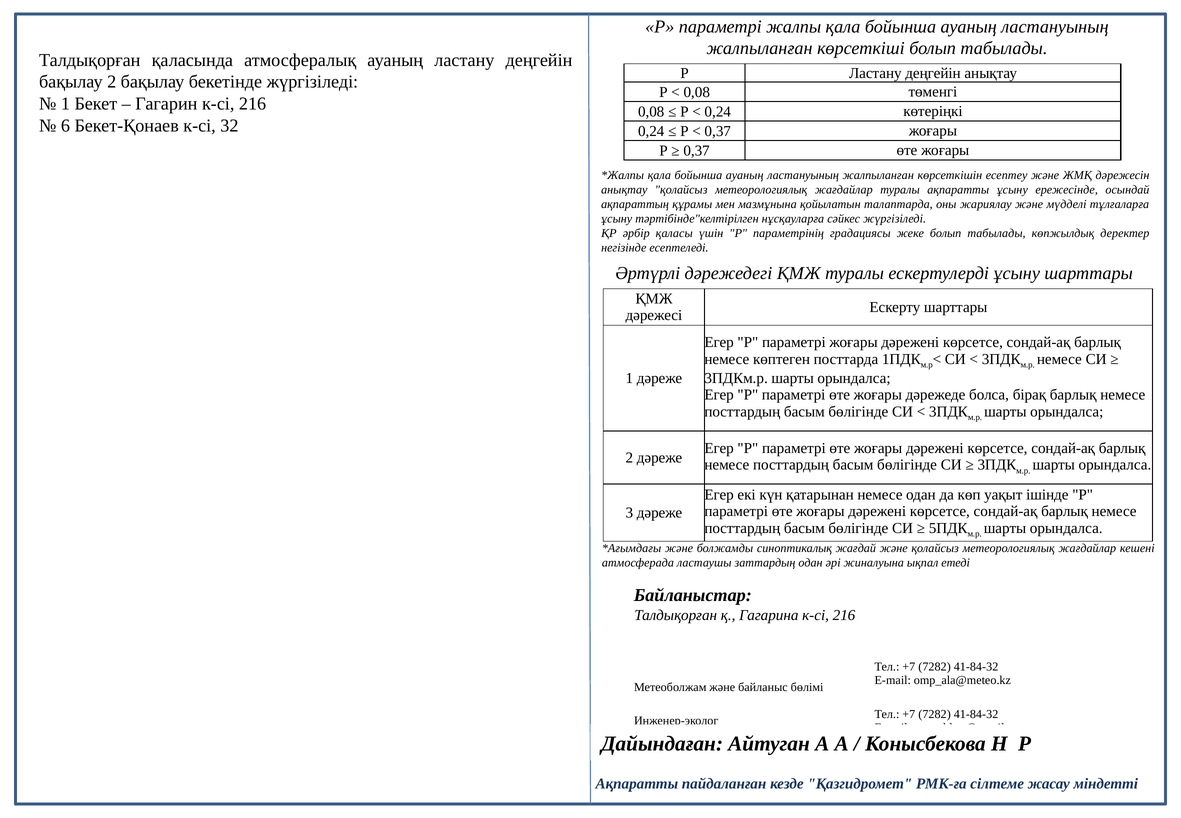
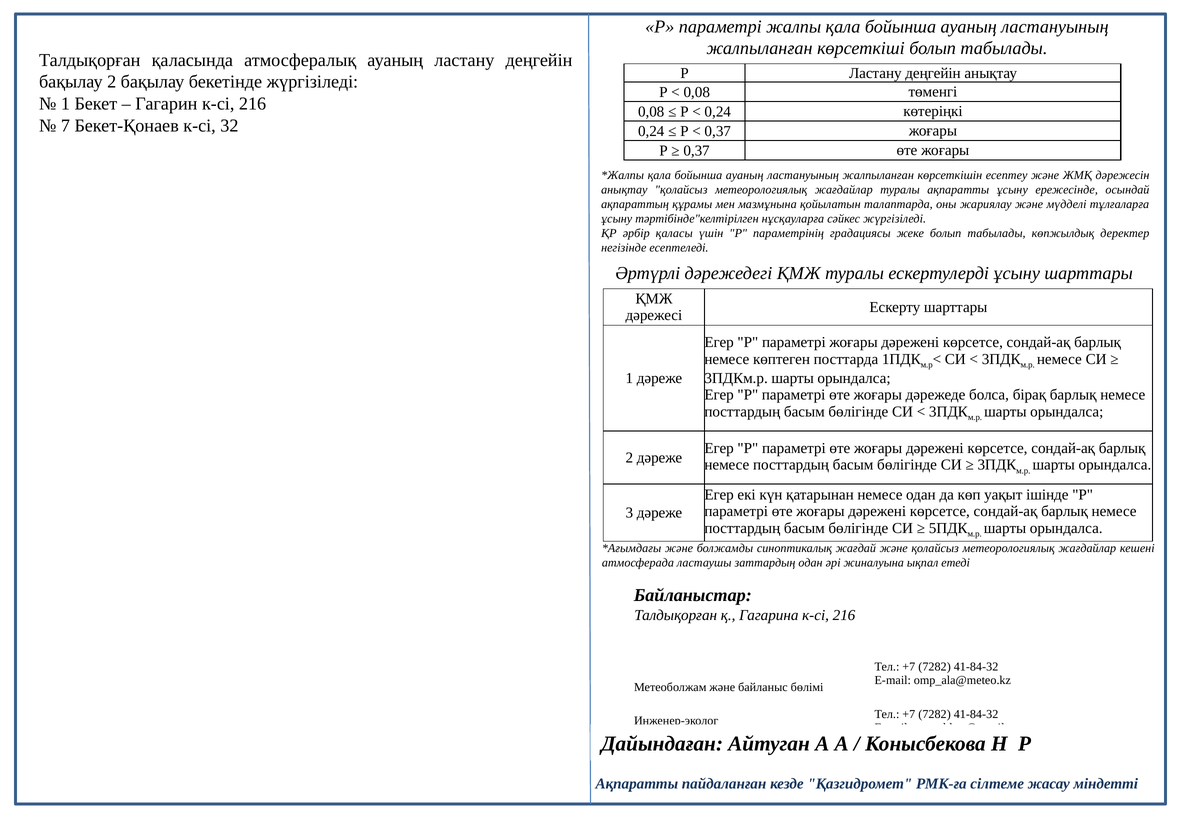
6: 6 -> 7 (65, 125)
